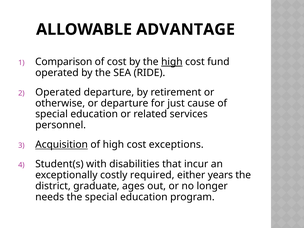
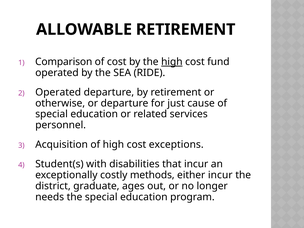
ALLOWABLE ADVANTAGE: ADVANTAGE -> RETIREMENT (186, 29)
Acquisition underline: present -> none (62, 145)
required: required -> methods (152, 175)
either years: years -> incur (220, 175)
